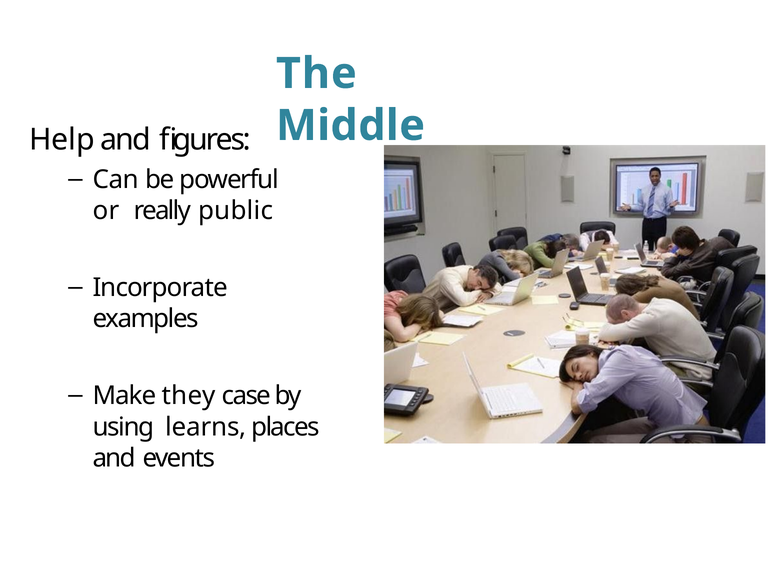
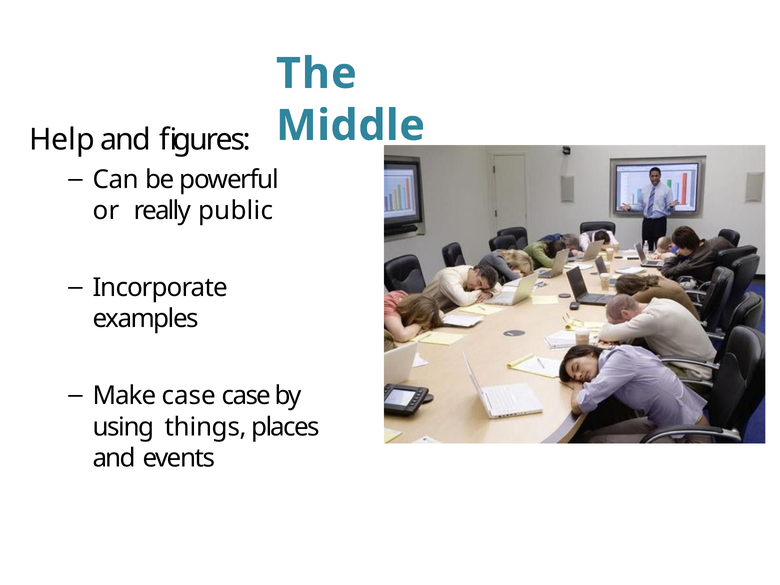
Make they: they -> case (189, 396)
learns: learns -> things (206, 427)
